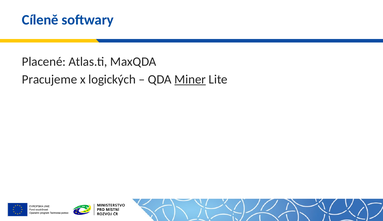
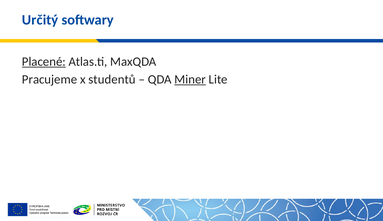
Cíleně: Cíleně -> Určitý (40, 20)
Placené underline: none -> present (44, 61)
logických: logických -> studentů (112, 79)
